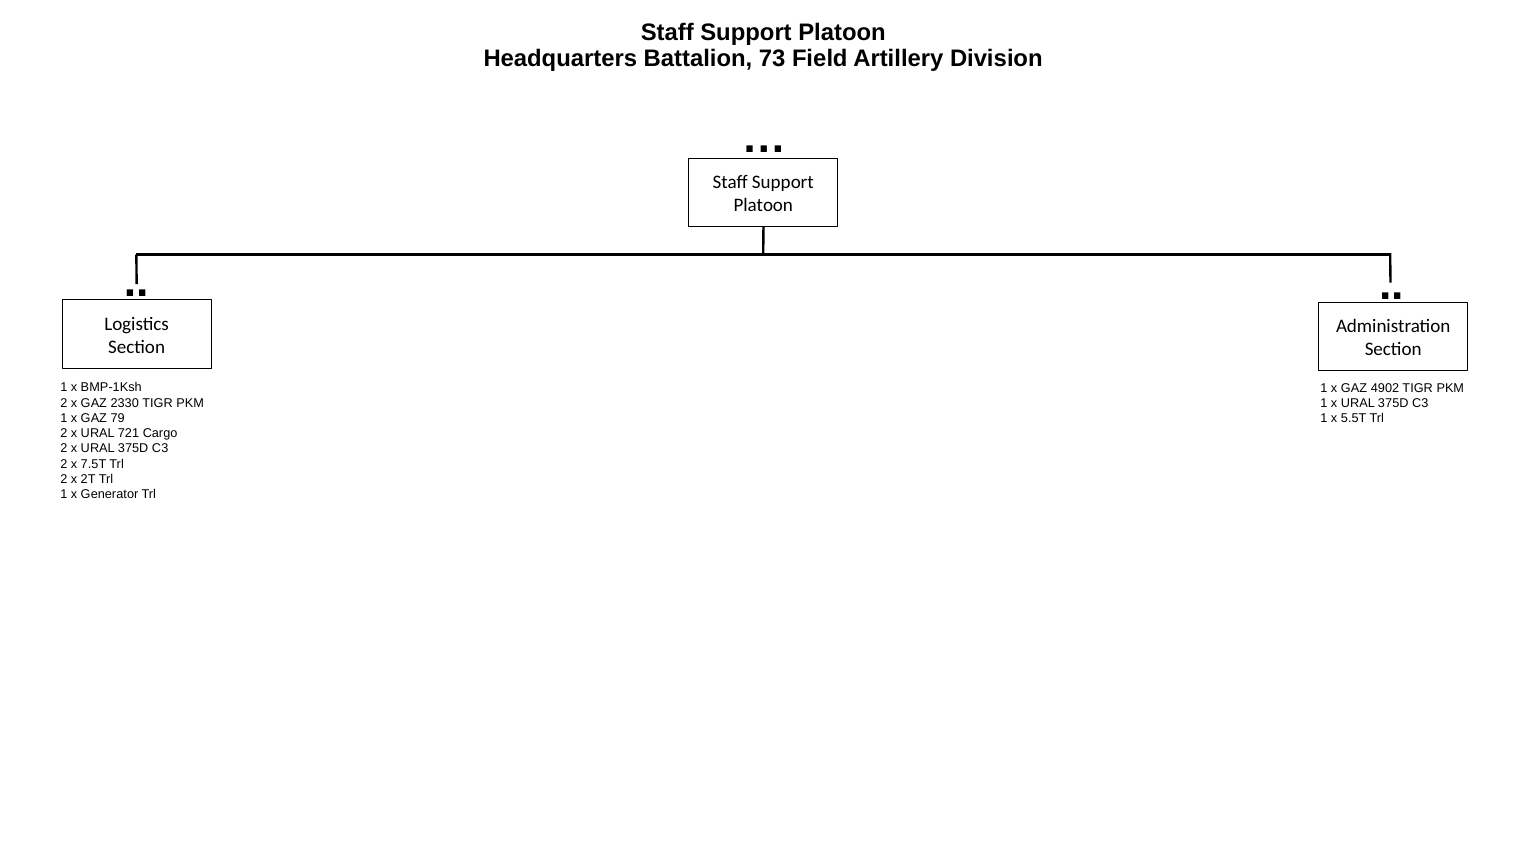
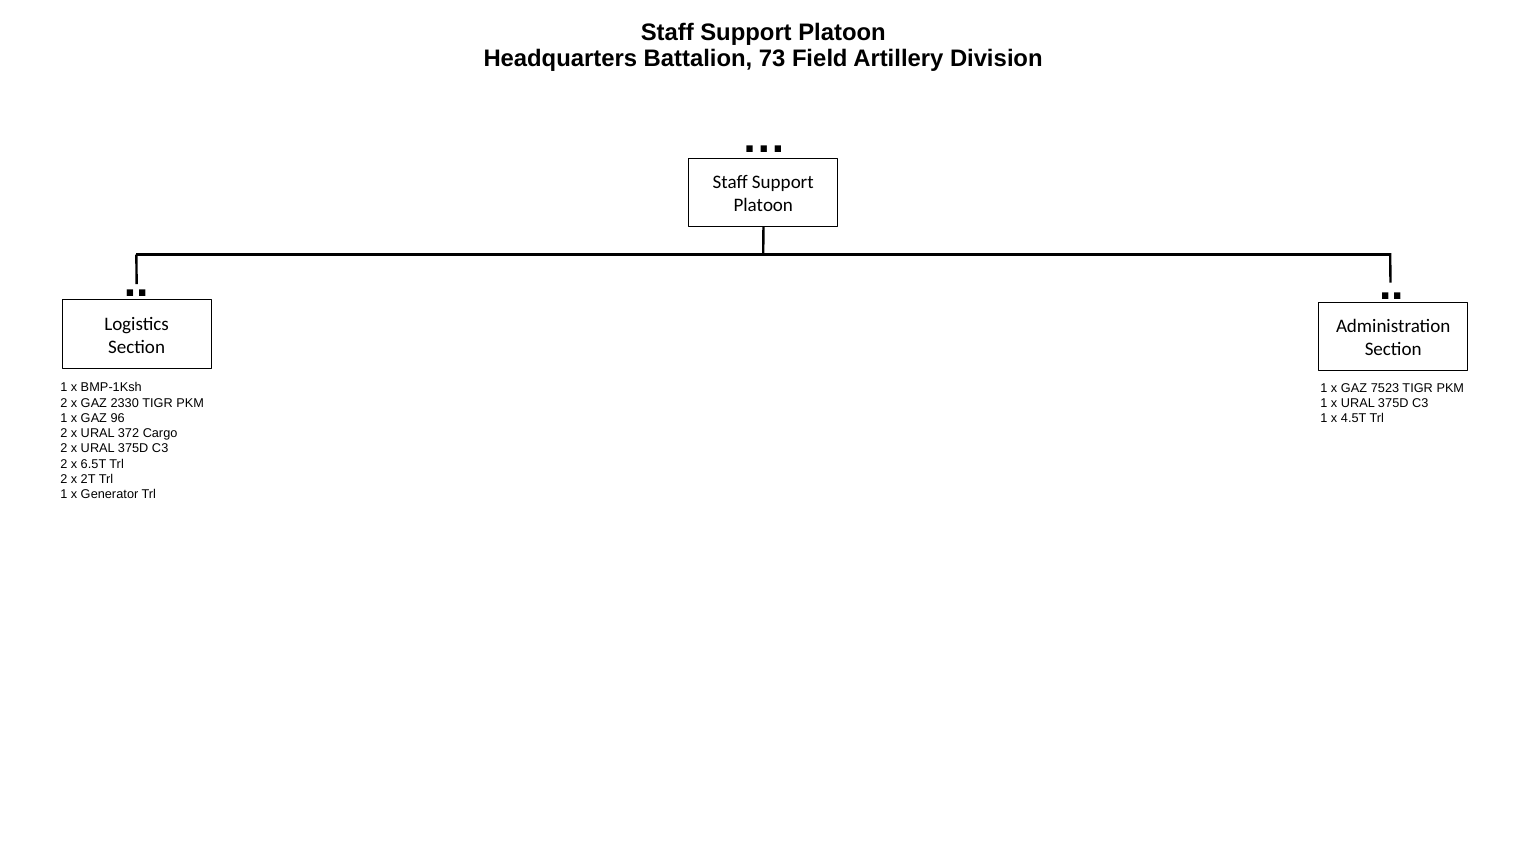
4902: 4902 -> 7523 (1385, 388)
79: 79 -> 96 (118, 418)
5.5T: 5.5T -> 4.5T (1354, 419)
721: 721 -> 372 (128, 433)
7.5T: 7.5T -> 6.5T (94, 464)
